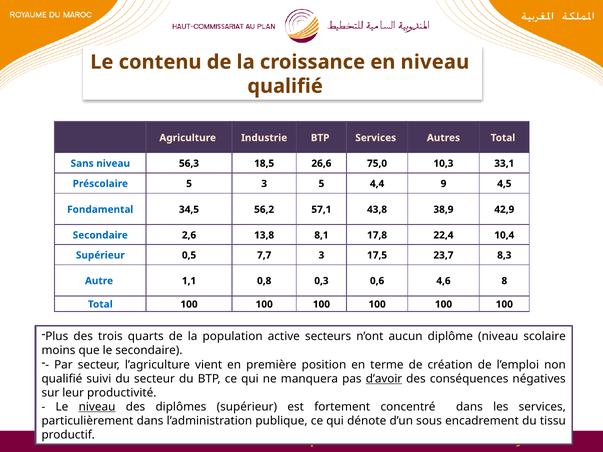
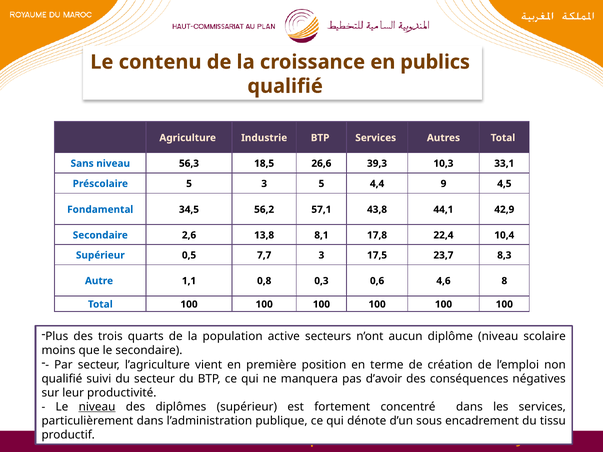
en niveau: niveau -> publics (435, 62)
75,0: 75,0 -> 39,3 (377, 164)
38,9: 38,9 -> 44,1 (443, 210)
d’avoir underline: present -> none (384, 379)
